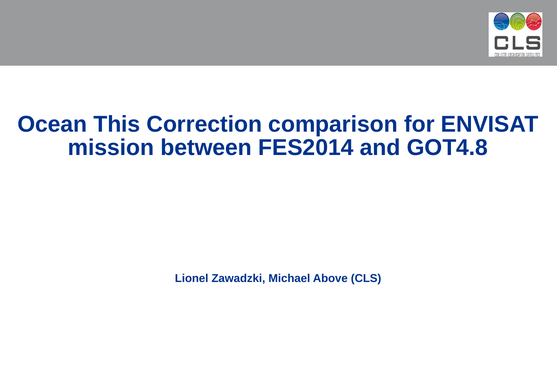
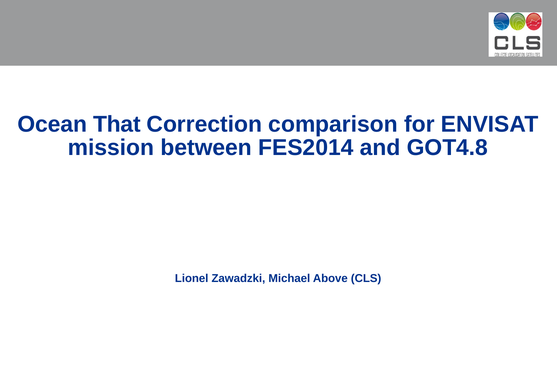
This: This -> That (117, 124)
